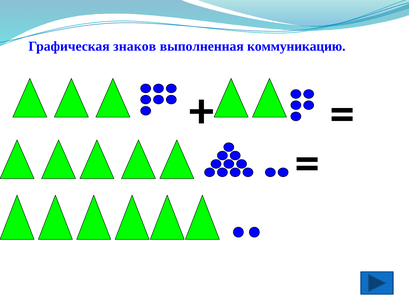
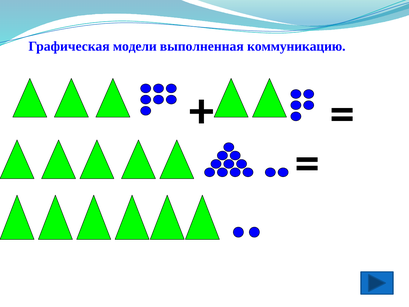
знаков: знаков -> модели (135, 46)
